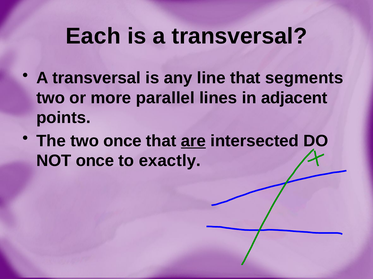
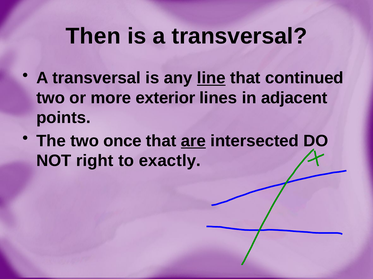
Each: Each -> Then (93, 36)
line underline: none -> present (211, 78)
segments: segments -> continued (304, 78)
parallel: parallel -> exterior (165, 98)
NOT once: once -> right (95, 161)
